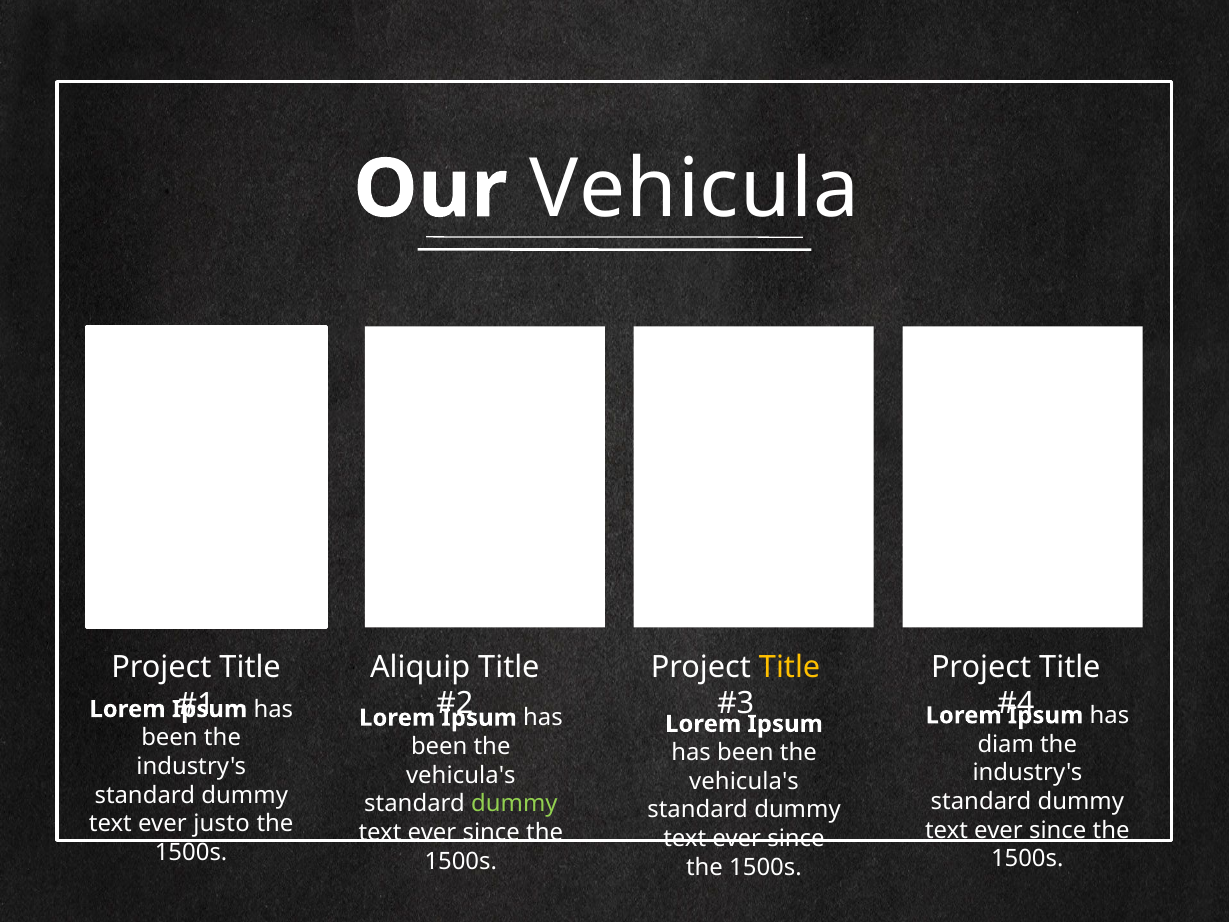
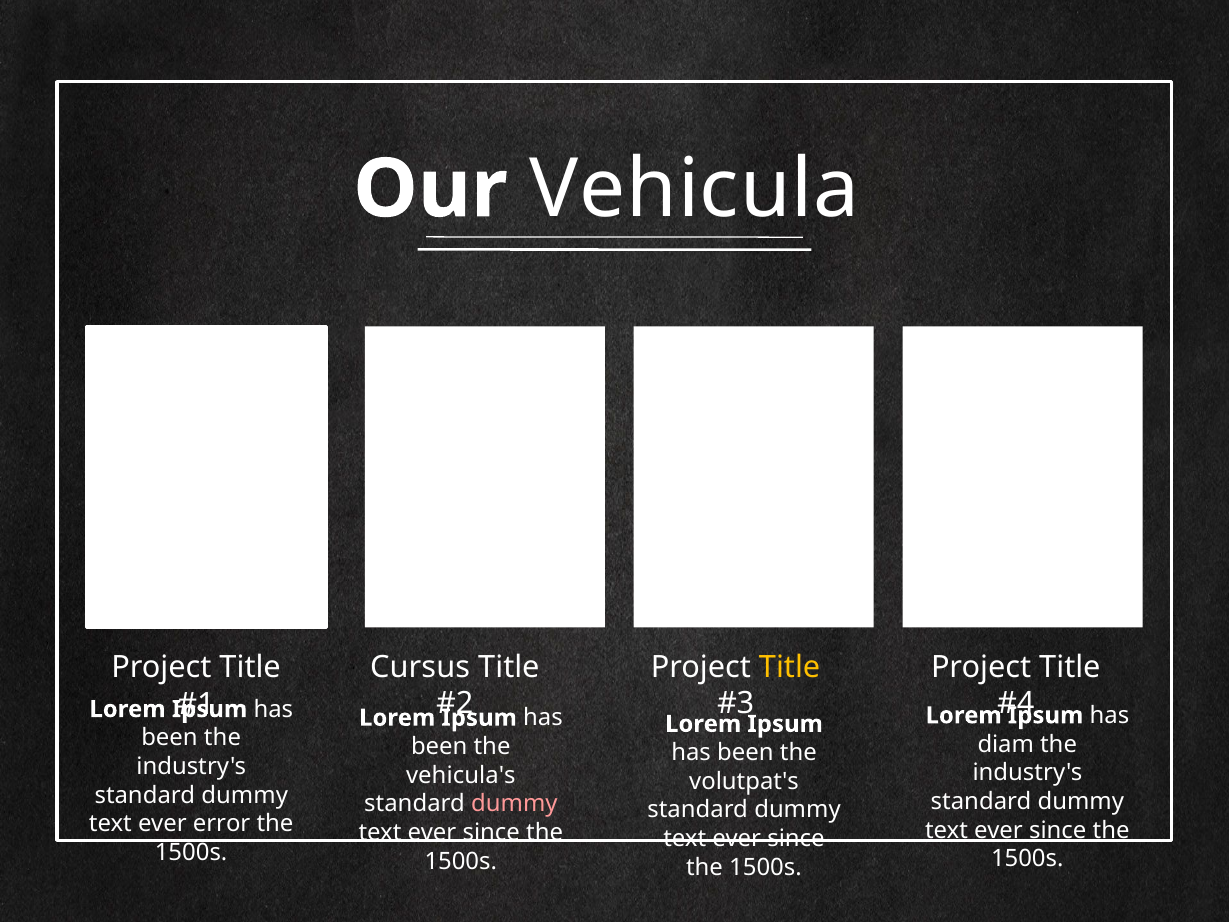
Aliquip: Aliquip -> Cursus (420, 667)
vehicula's: vehicula's -> volutpat's (744, 781)
dummy colour: light green -> pink (514, 804)
justo: justo -> error (222, 824)
